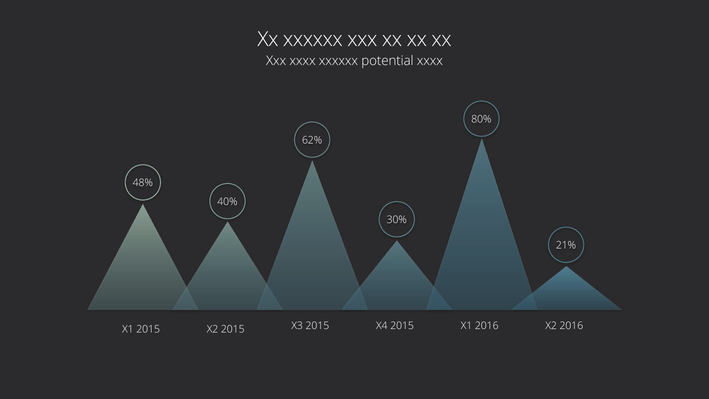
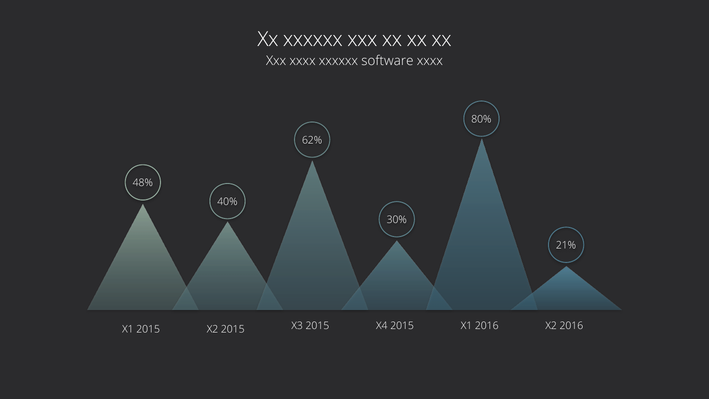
potential: potential -> software (387, 61)
